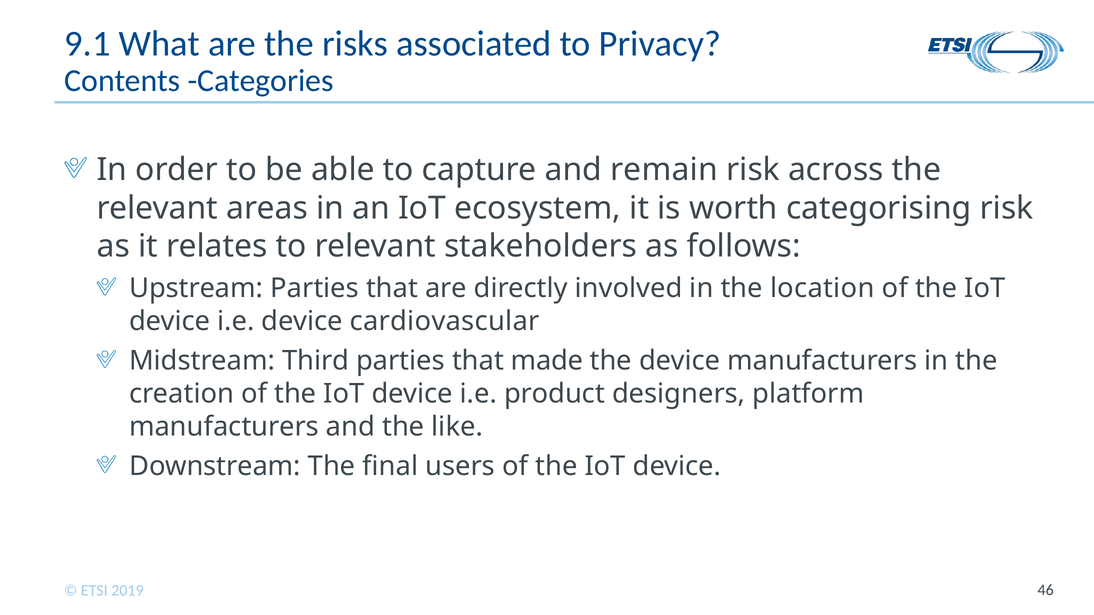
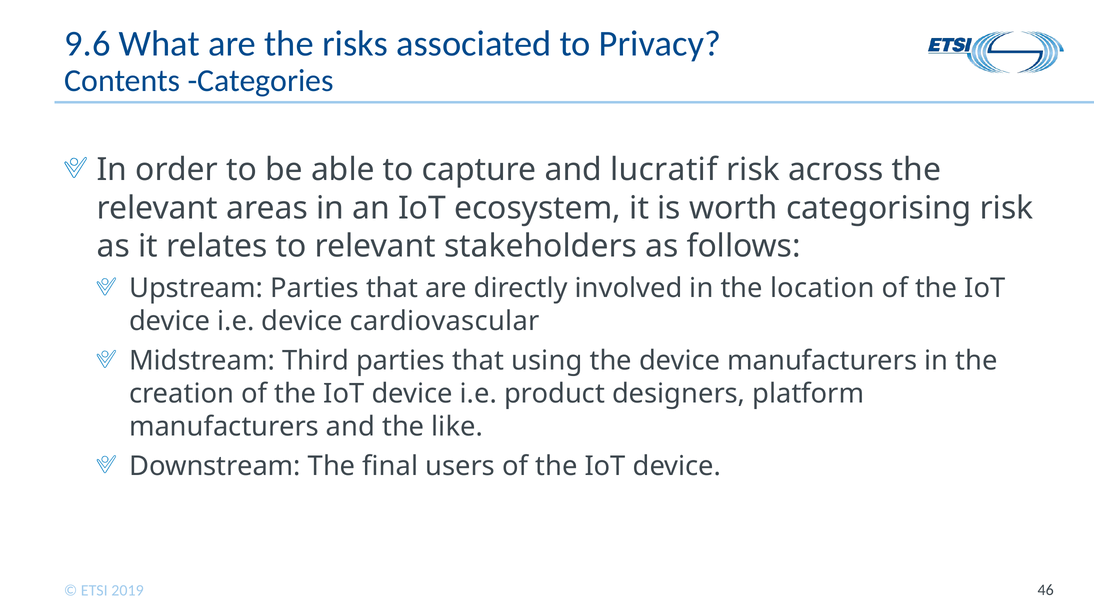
9.1: 9.1 -> 9.6 (88, 44)
remain: remain -> lucratif (664, 170)
made: made -> using (547, 361)
